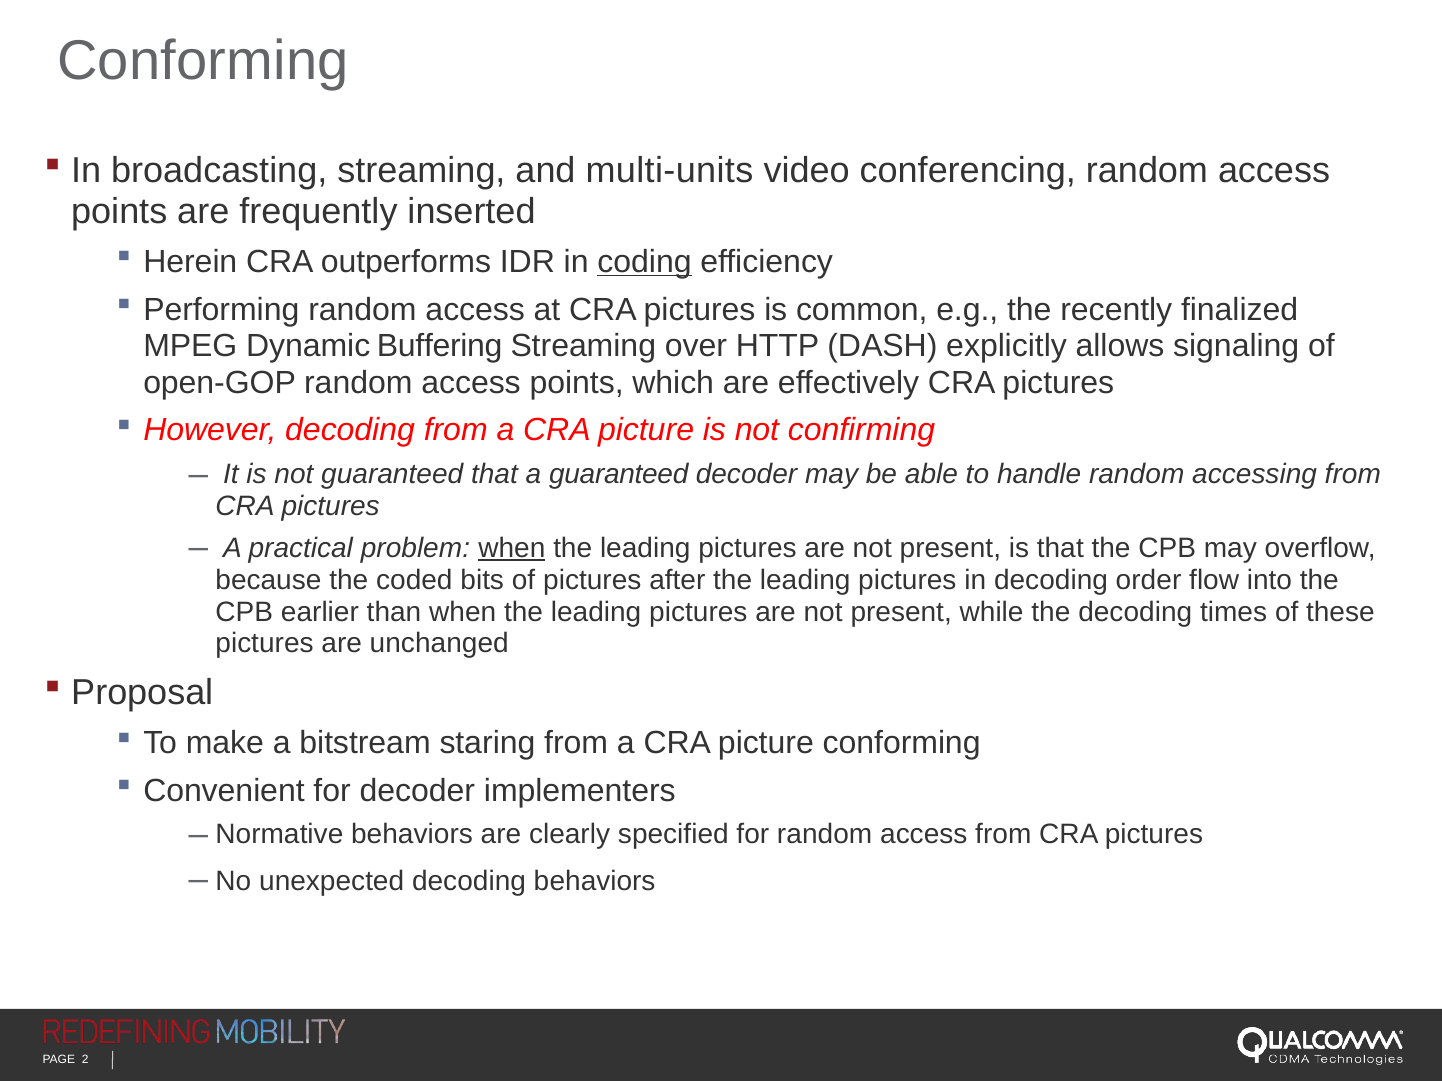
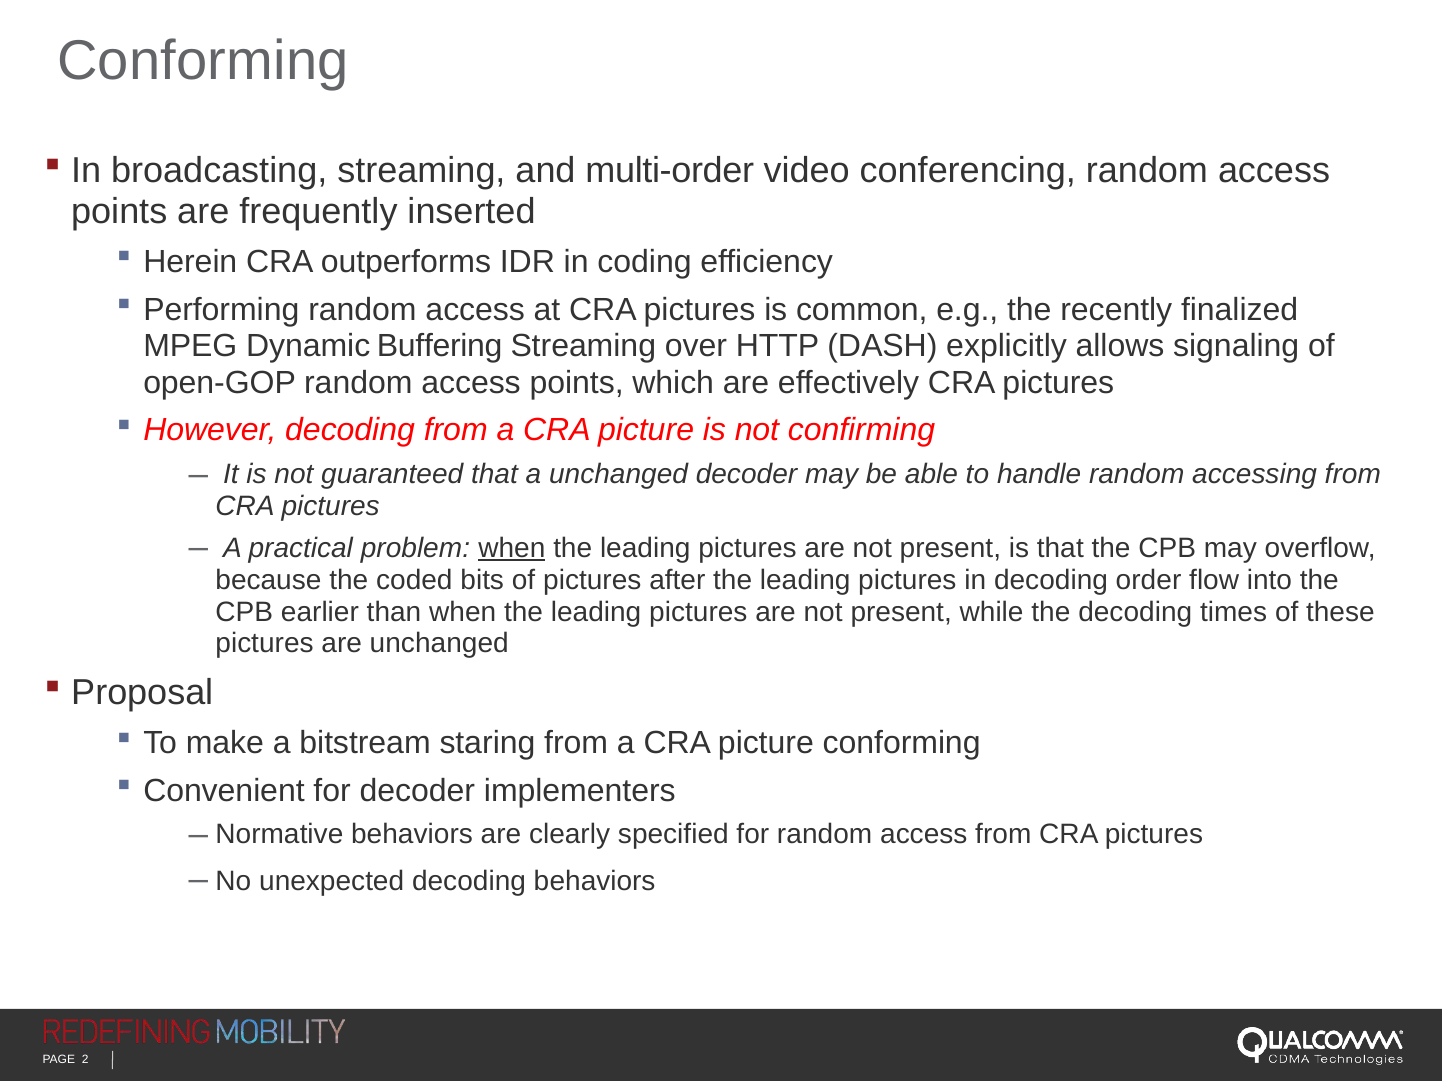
multi-units: multi-units -> multi-order (670, 171)
coding underline: present -> none (645, 262)
a guaranteed: guaranteed -> unchanged (619, 474)
